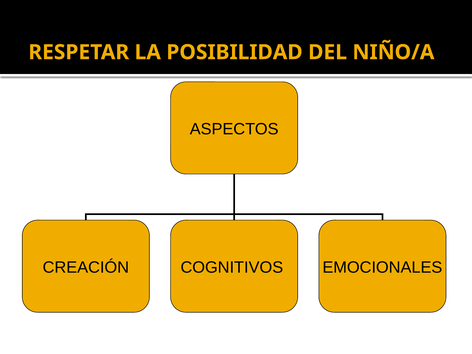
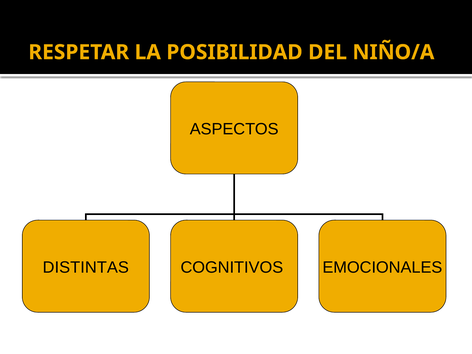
CREACIÓN: CREACIÓN -> DISTINTAS (86, 267)
